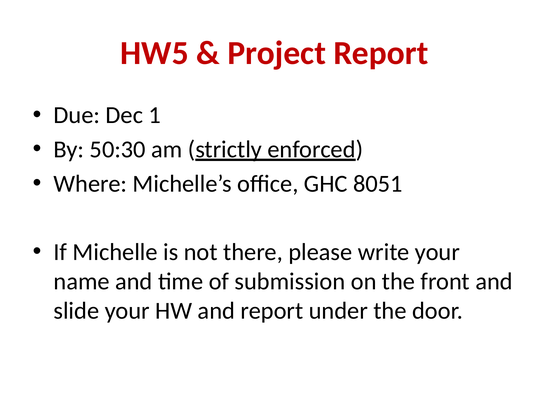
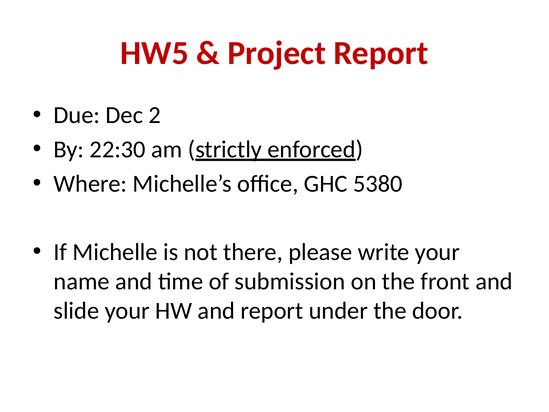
1: 1 -> 2 (155, 115)
50:30: 50:30 -> 22:30 (118, 149)
8051: 8051 -> 5380 (378, 184)
